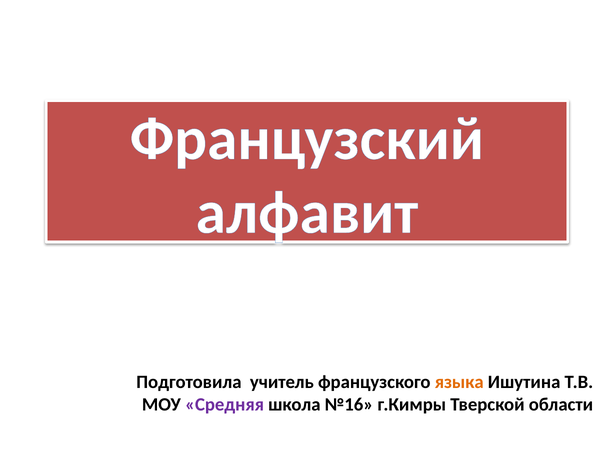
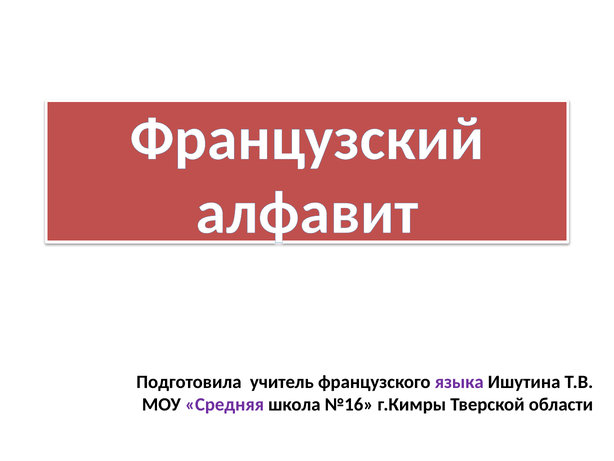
языка colour: orange -> purple (459, 381)
